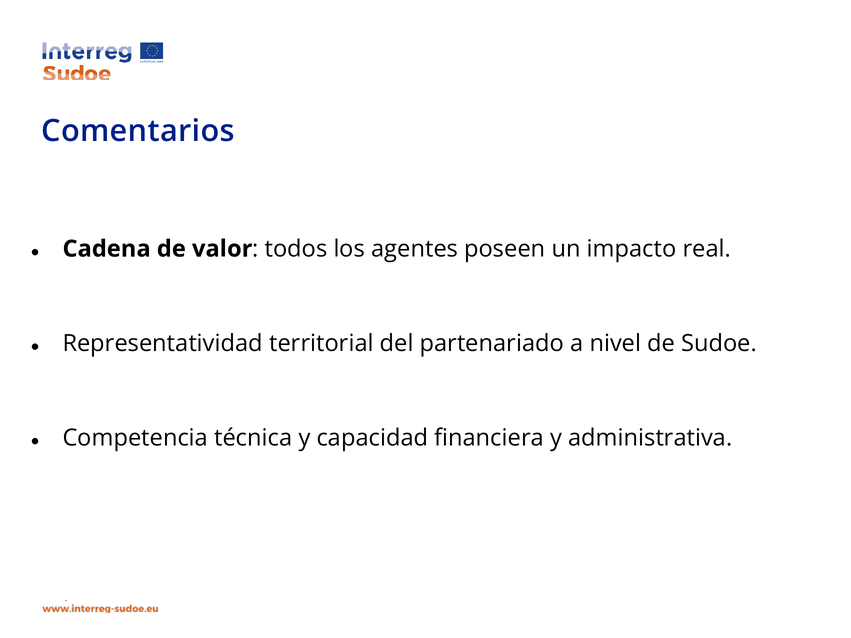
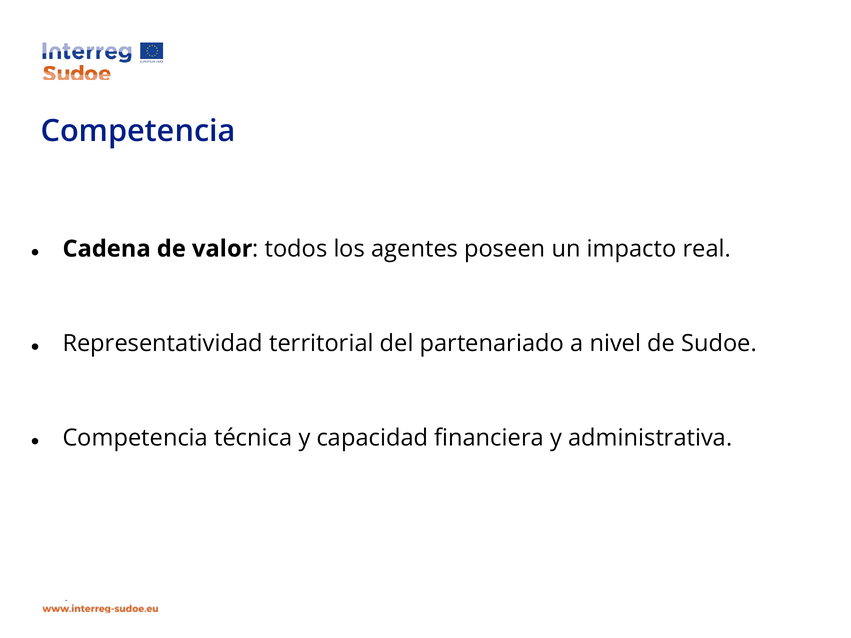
Comentarios: Comentarios -> Competencia (138, 131)
